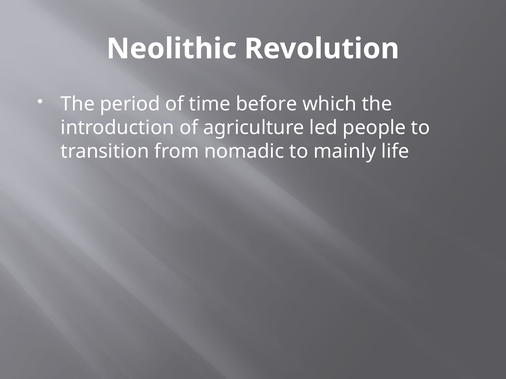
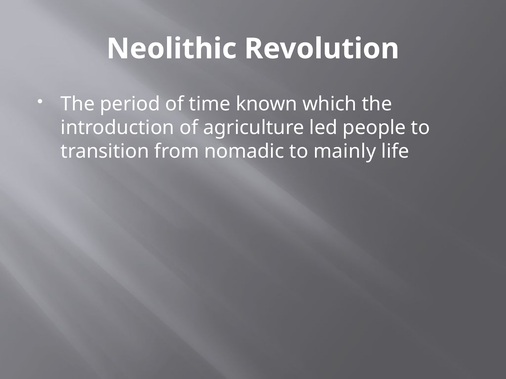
before: before -> known (267, 104)
